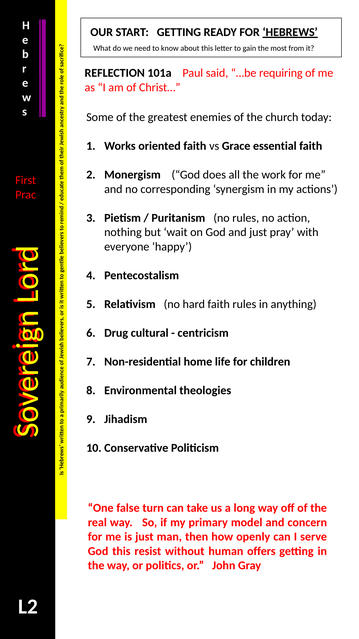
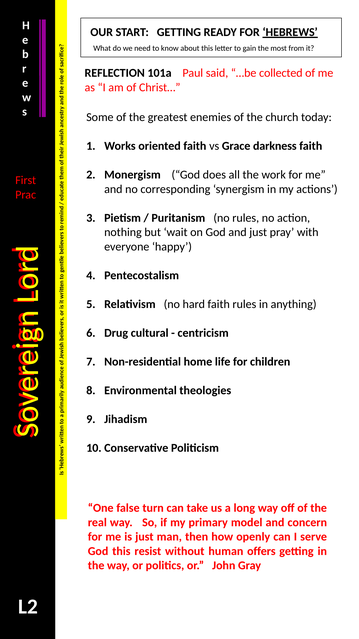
requiring: requiring -> collected (281, 73)
essential: essential -> darkness (275, 146)
